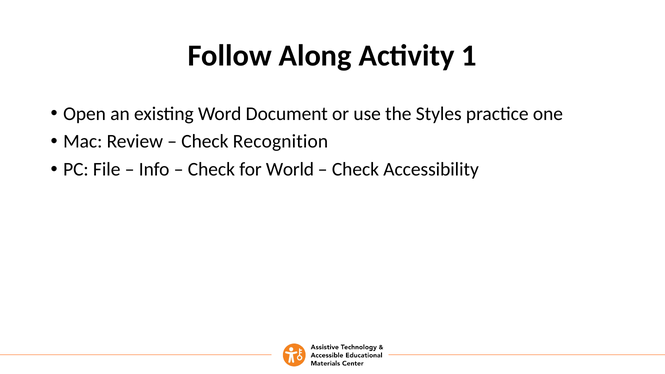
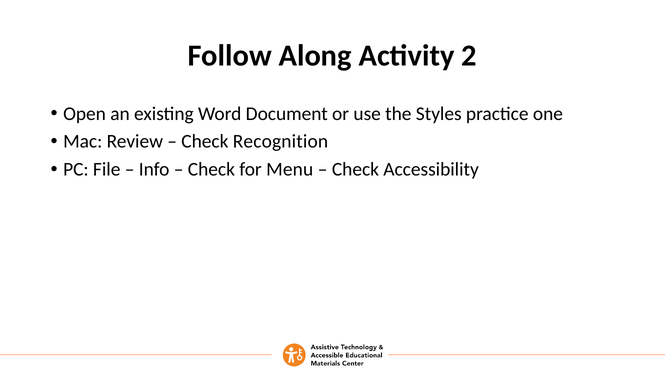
1: 1 -> 2 (469, 56)
World: World -> Menu (290, 169)
